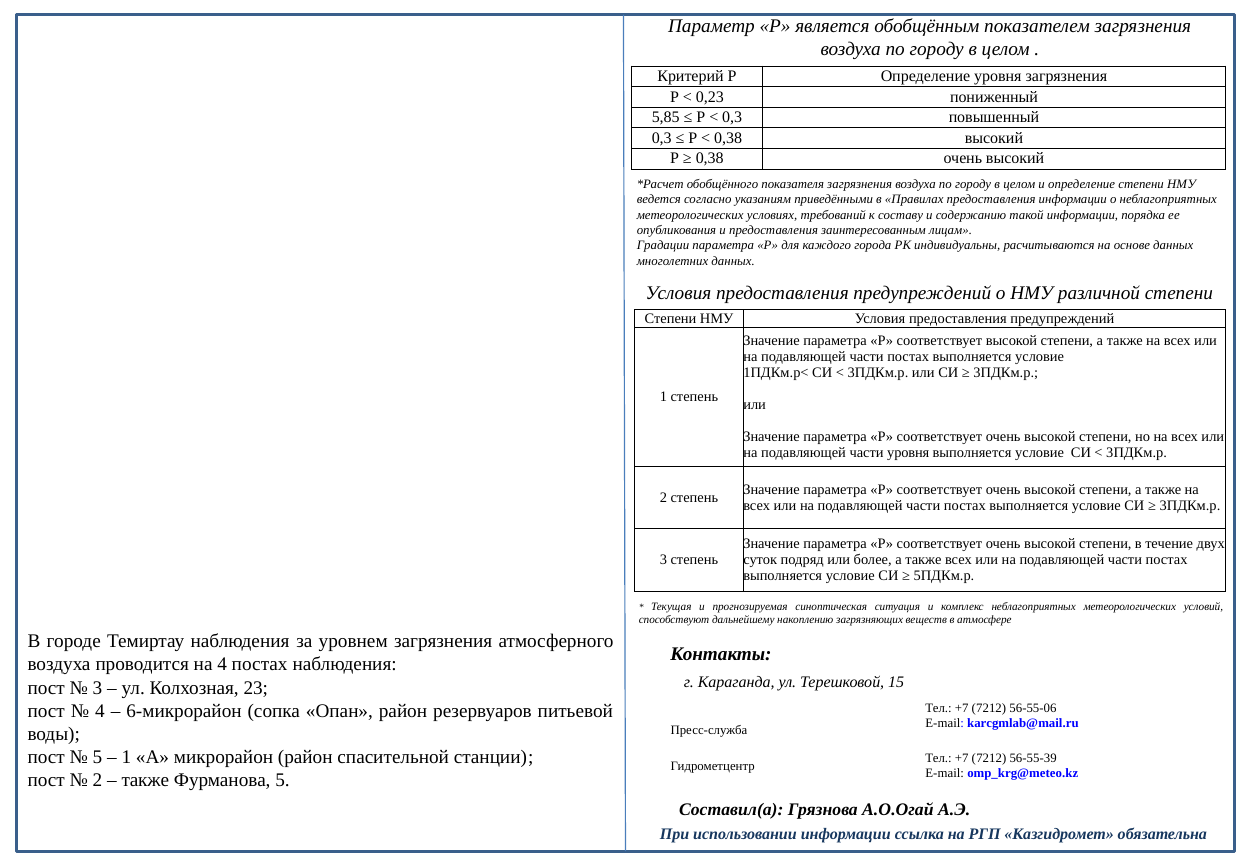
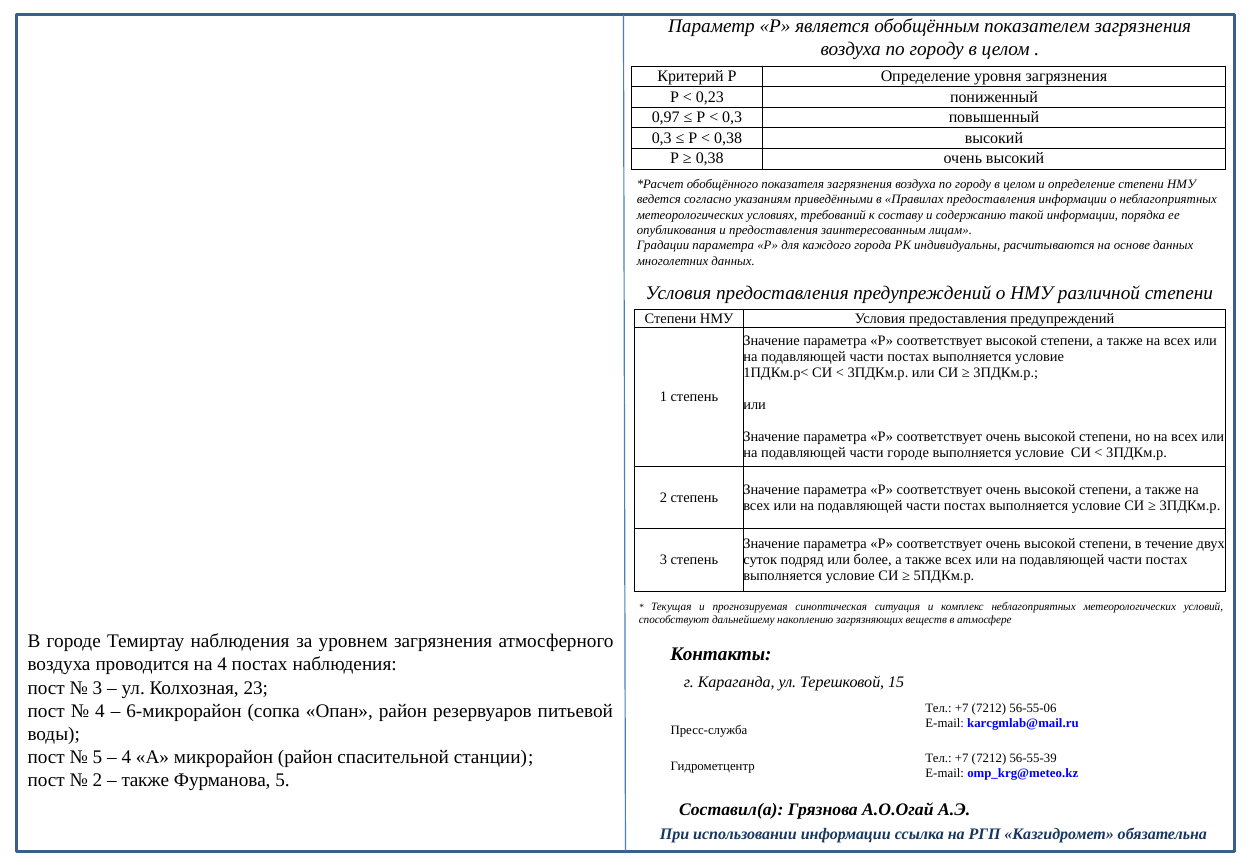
5,85: 5,85 -> 0,97 (666, 117)
части уровня: уровня -> городе (908, 453)
1: 1 -> 4 (126, 757)
